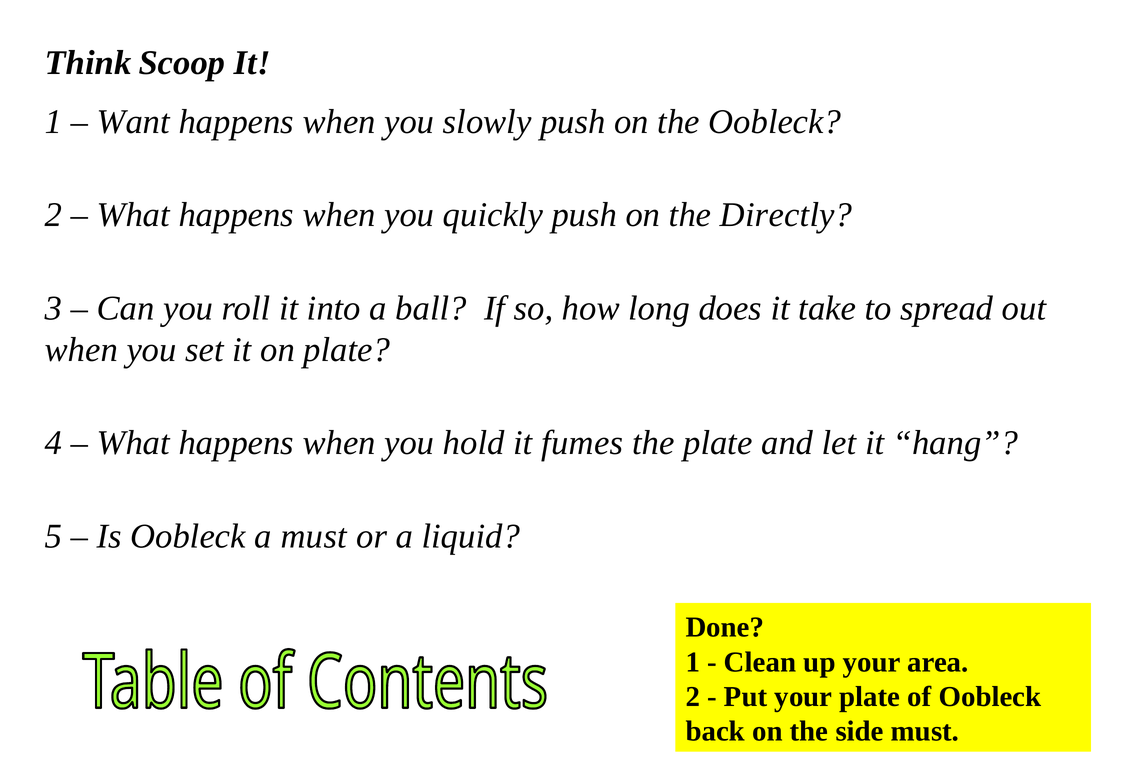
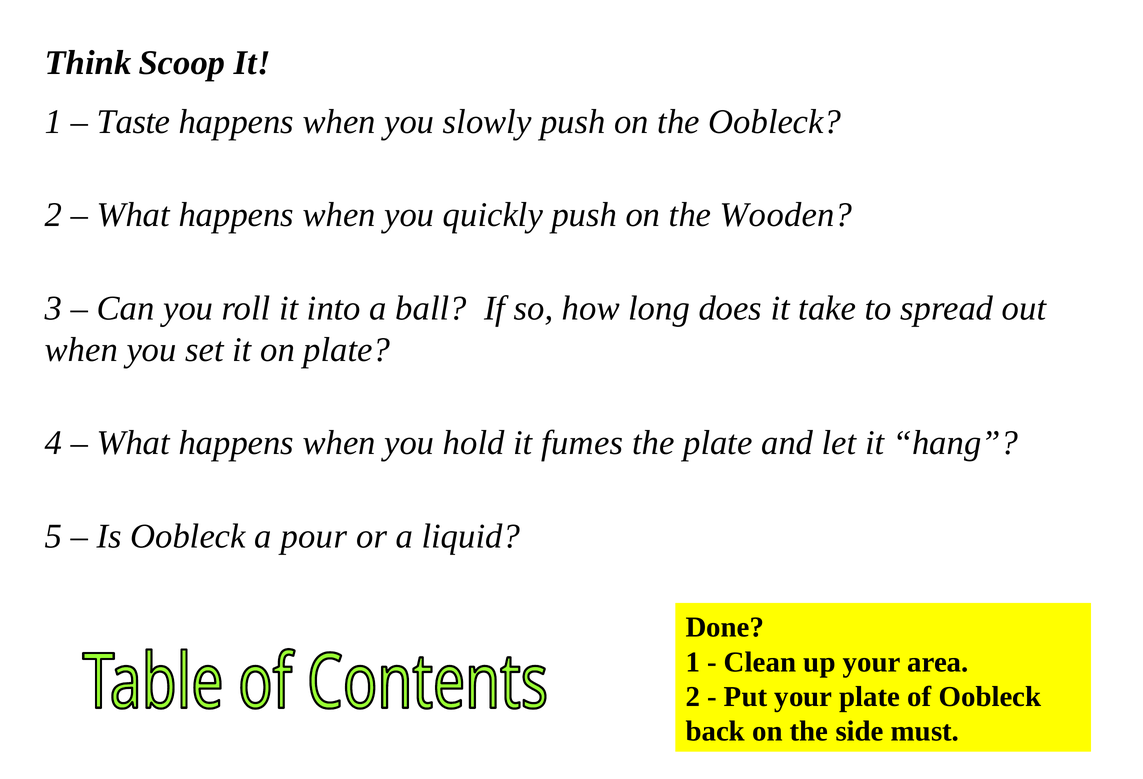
Want: Want -> Taste (133, 122)
Directly: Directly -> Wooden (786, 215)
a must: must -> pour (314, 536)
